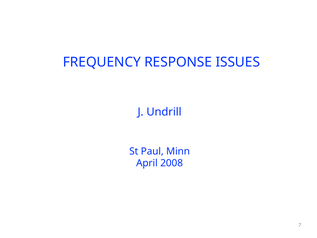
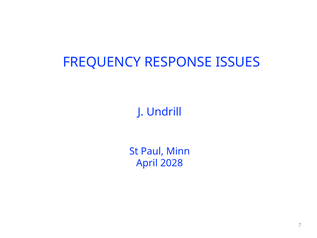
2008: 2008 -> 2028 (172, 163)
